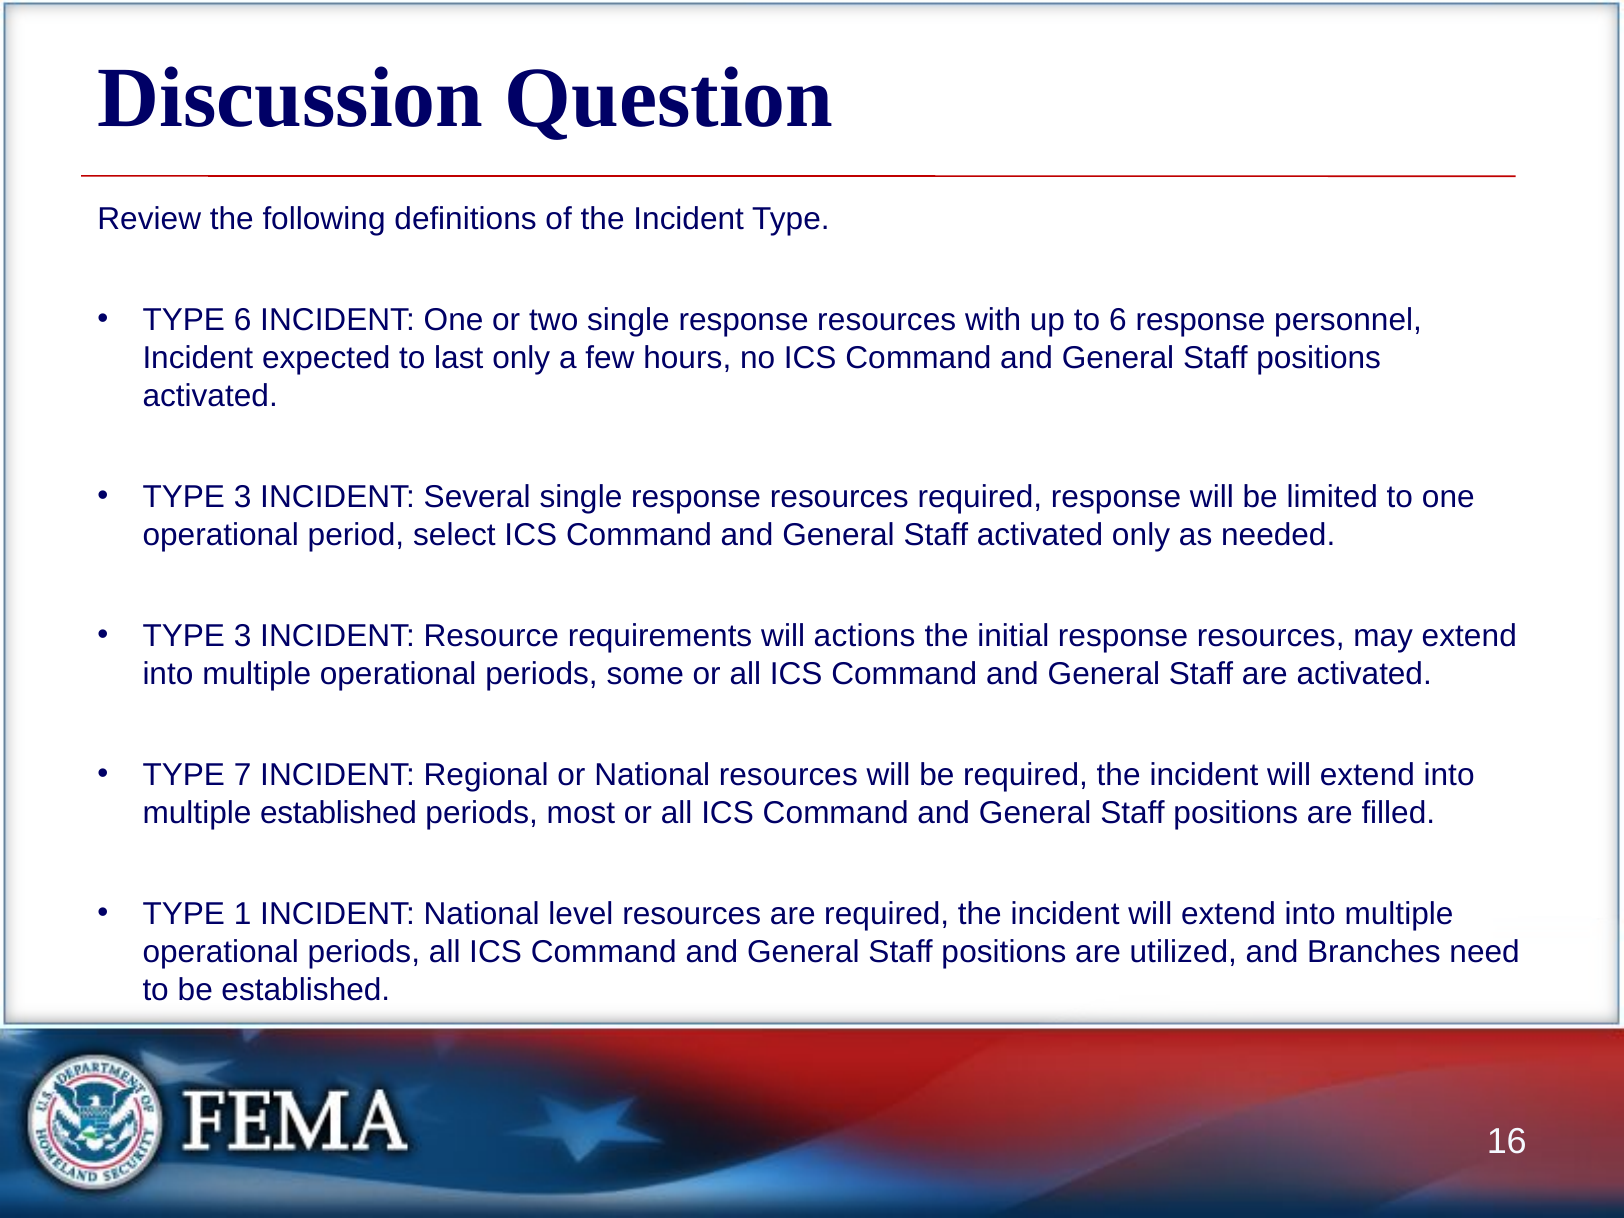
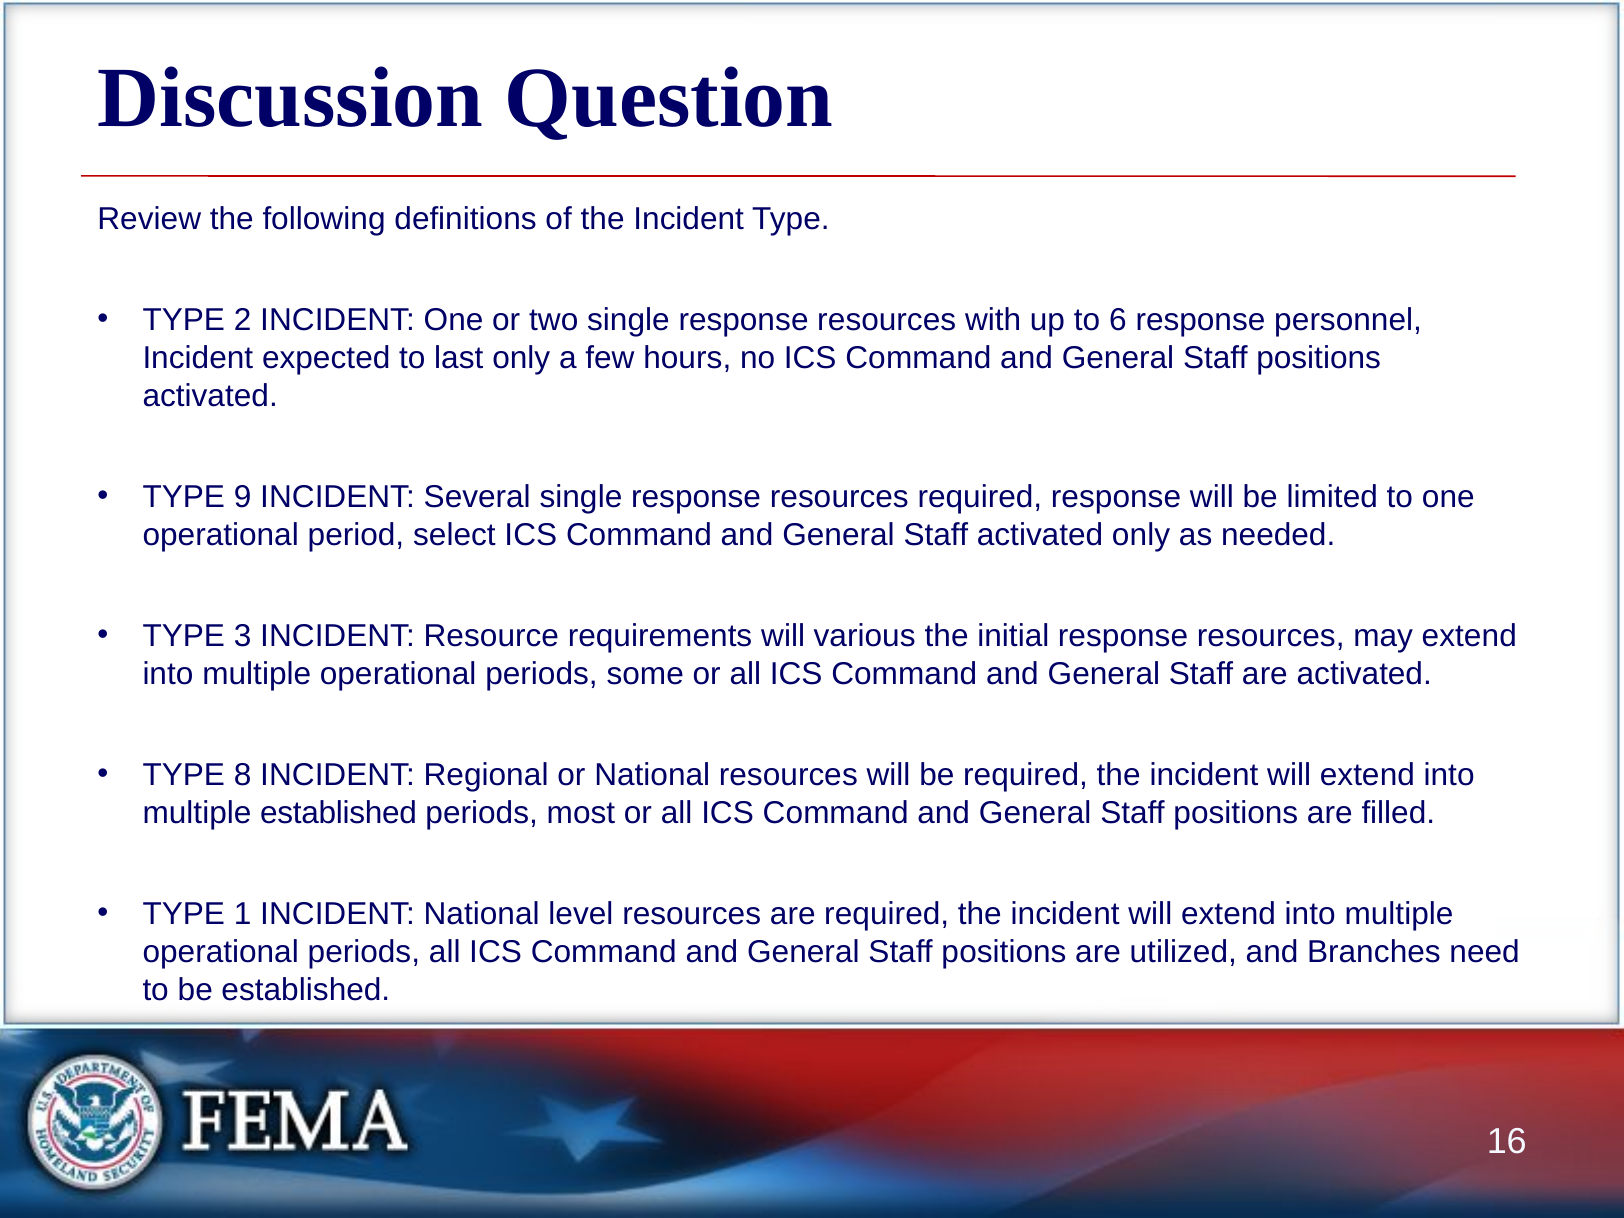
TYPE 6: 6 -> 2 (243, 320)
3: 3 -> 9 (243, 497)
actions: actions -> various (865, 636)
7: 7 -> 8 (243, 775)
